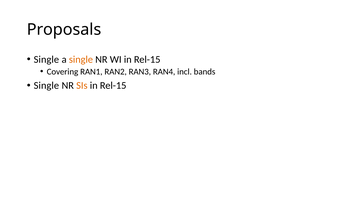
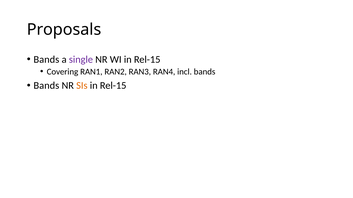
Single: Single -> Bands (46, 60)
single colour: orange -> purple (81, 60)
Single: Single -> Bands (46, 86)
